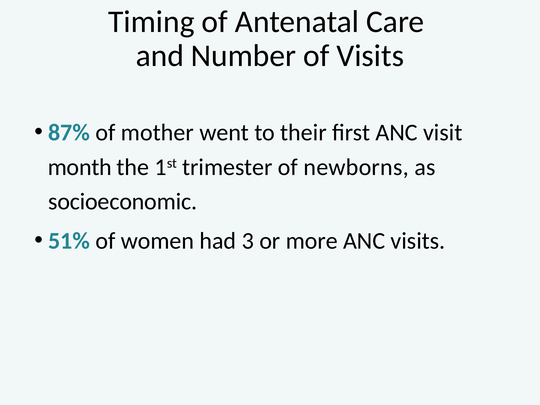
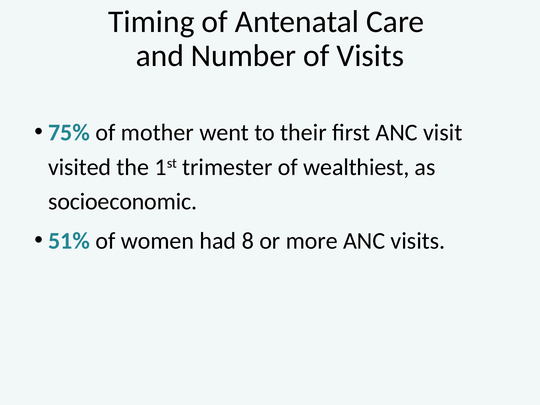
87%: 87% -> 75% (69, 133)
month: month -> visited (80, 167)
newborns: newborns -> wealthiest (356, 167)
3: 3 -> 8 (248, 241)
